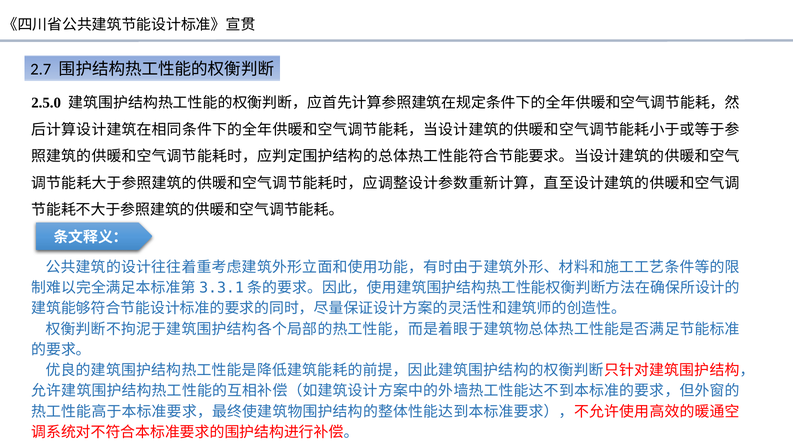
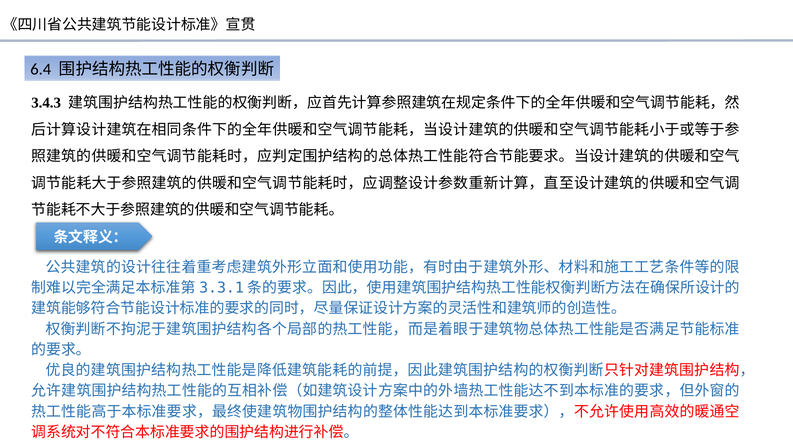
2.7: 2.7 -> 6.4 (41, 69)
2.5.0: 2.5.0 -> 3.4.3 (46, 103)
